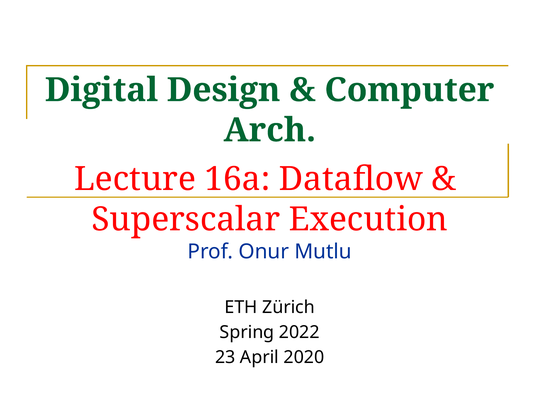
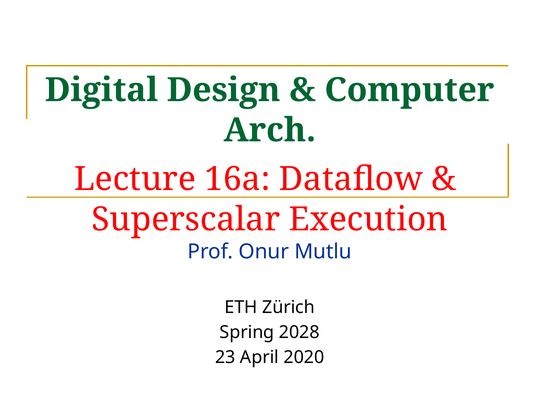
2022: 2022 -> 2028 (299, 332)
